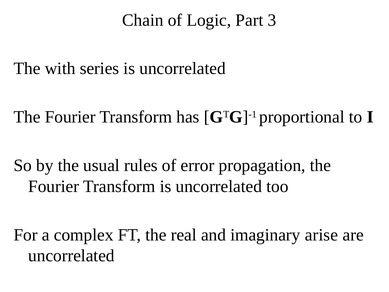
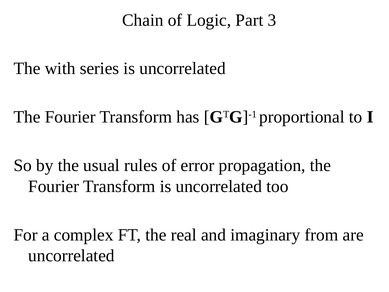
arise: arise -> from (321, 235)
